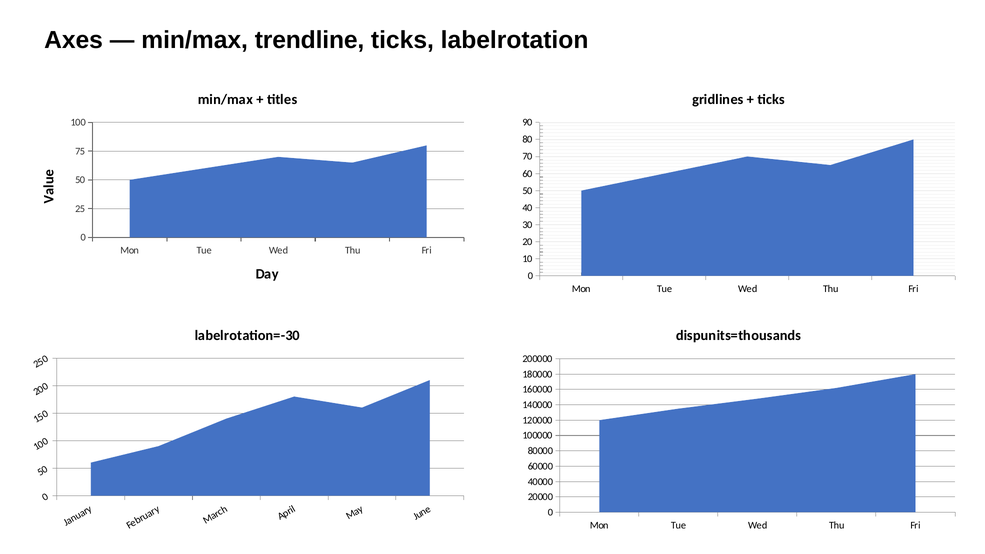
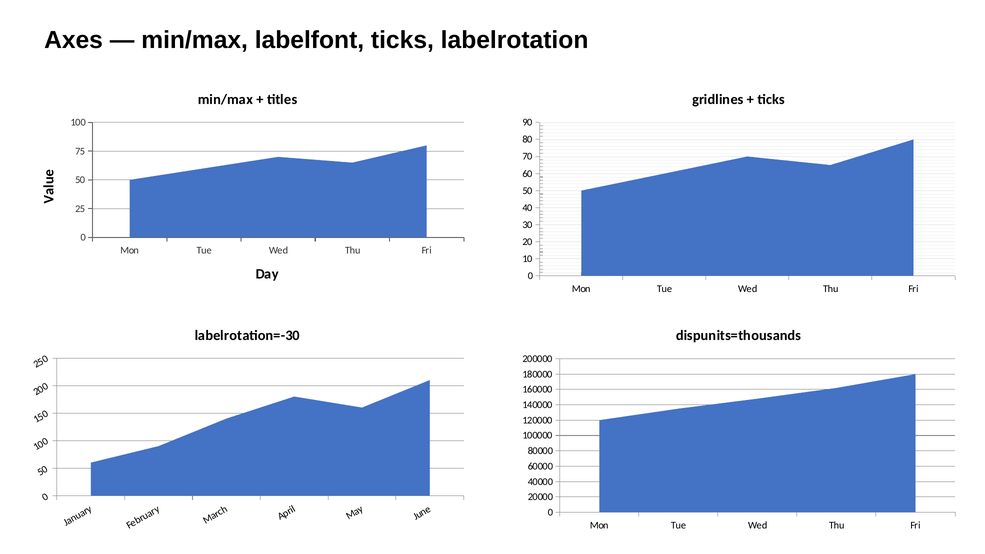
trendline: trendline -> labelfont (309, 40)
